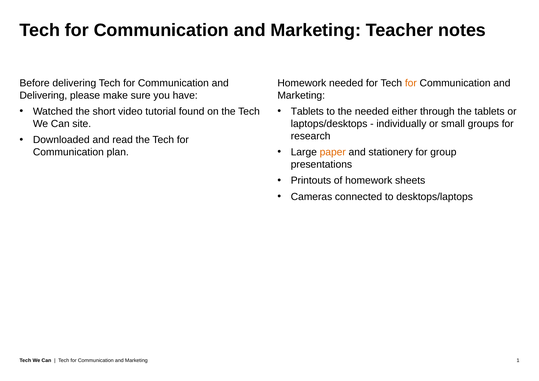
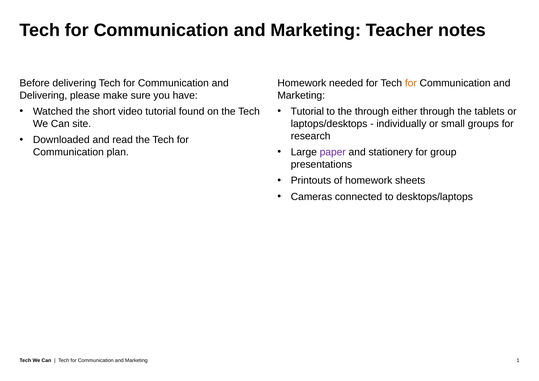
Tablets: Tablets -> Tutorial (307, 112)
the needed: needed -> through (372, 112)
paper colour: orange -> purple (333, 152)
